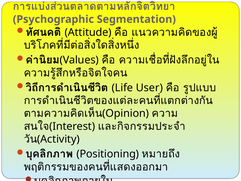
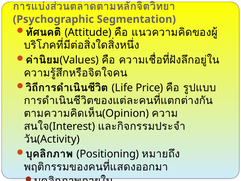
User: User -> Price (149, 88)
